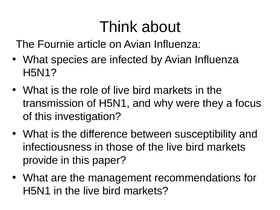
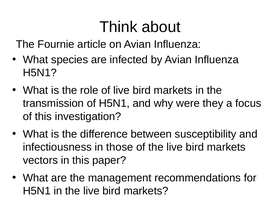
provide: provide -> vectors (40, 160)
